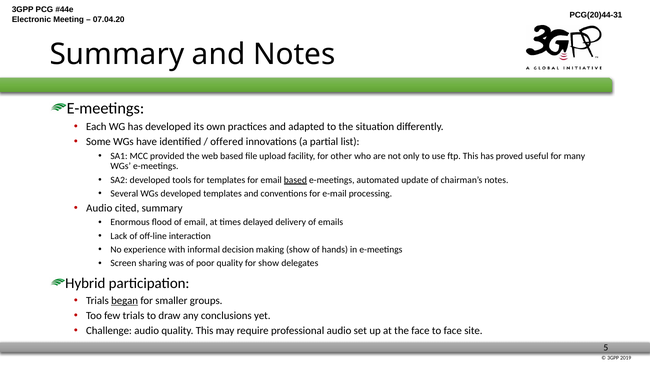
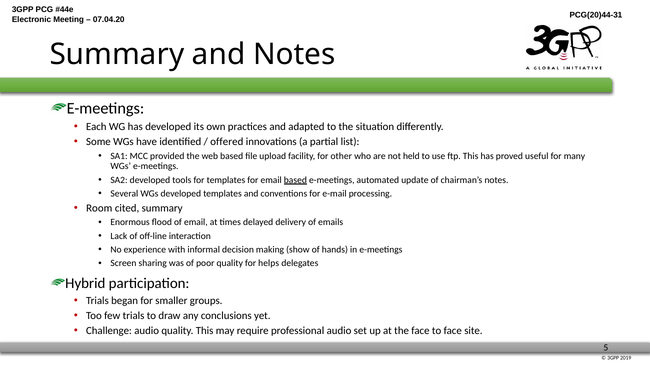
only: only -> held (411, 156)
Audio: Audio -> Room (99, 208)
for show: show -> helps (269, 263)
began underline: present -> none (125, 300)
